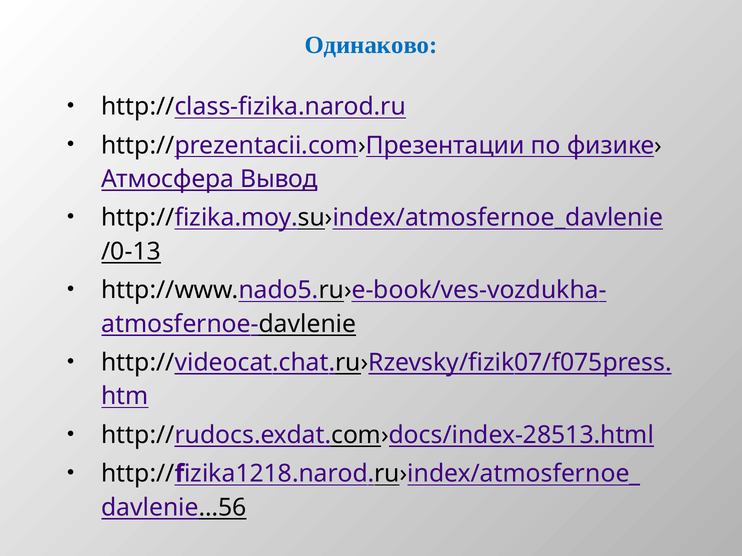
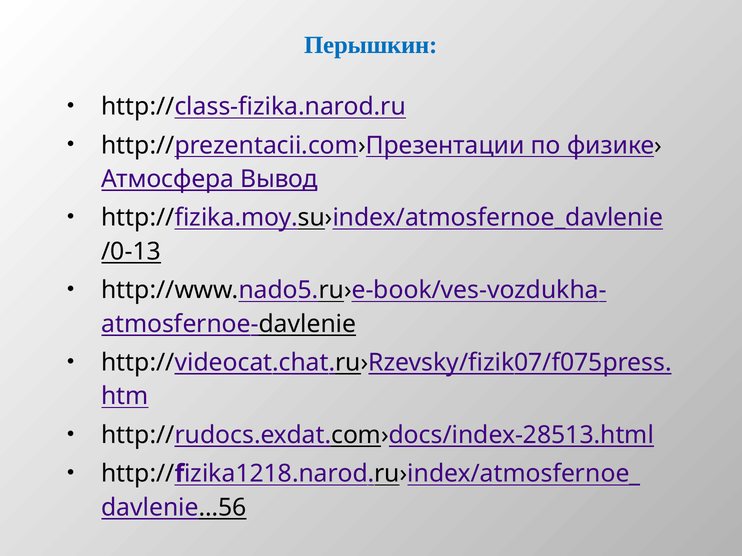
Одинаково: Одинаково -> Перышкин (371, 45)
